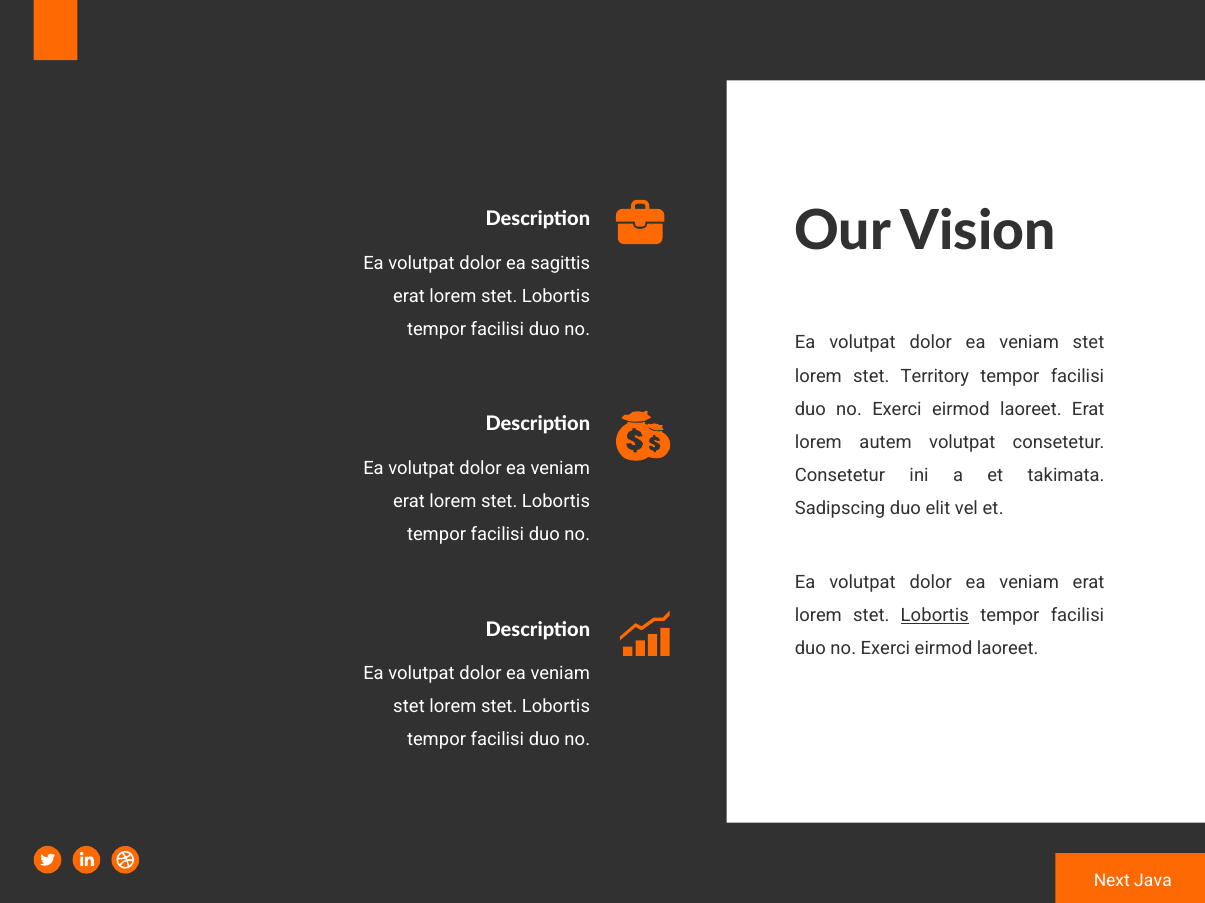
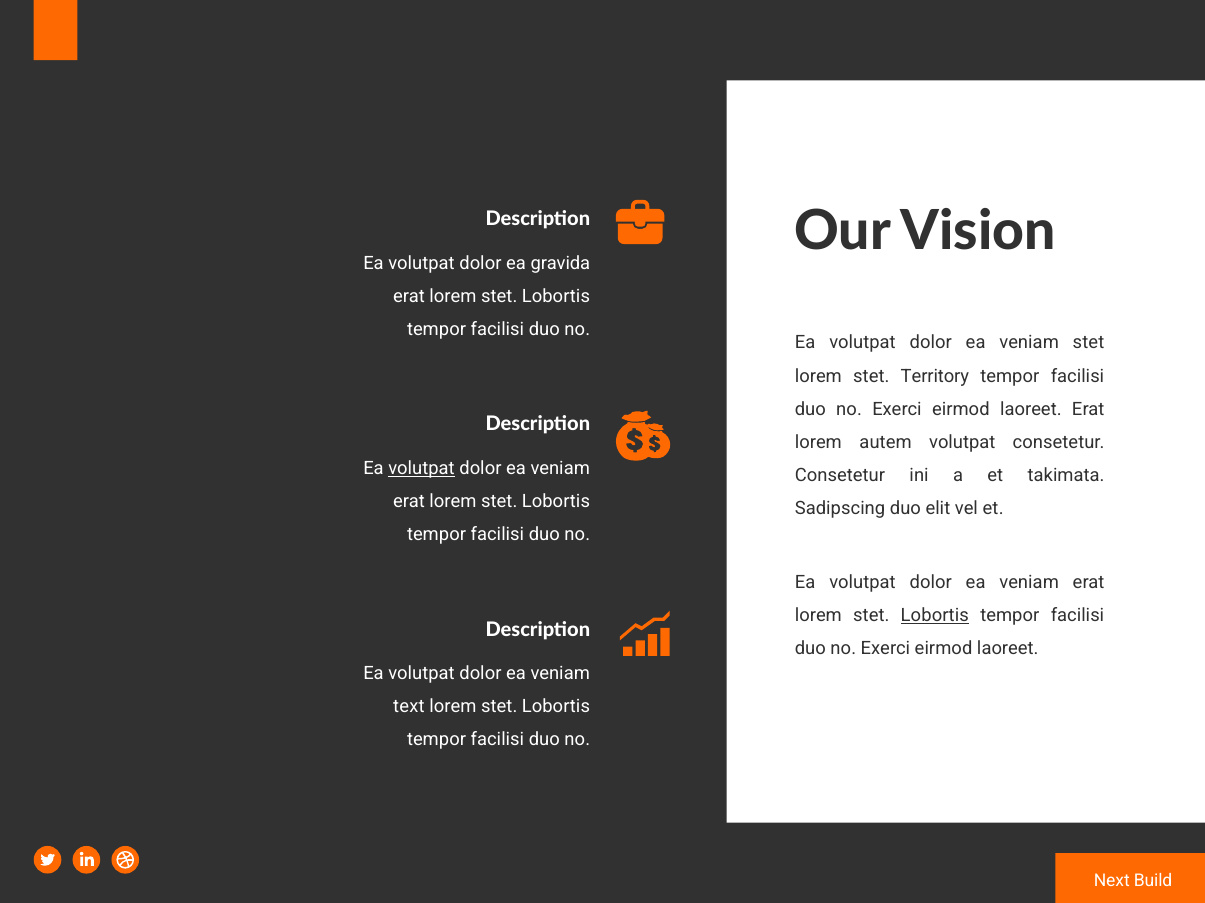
sagittis: sagittis -> gravida (560, 263)
volutpat underline: none -> present (422, 469)
stet: stet -> text (409, 707)
Java: Java -> Build (1153, 881)
